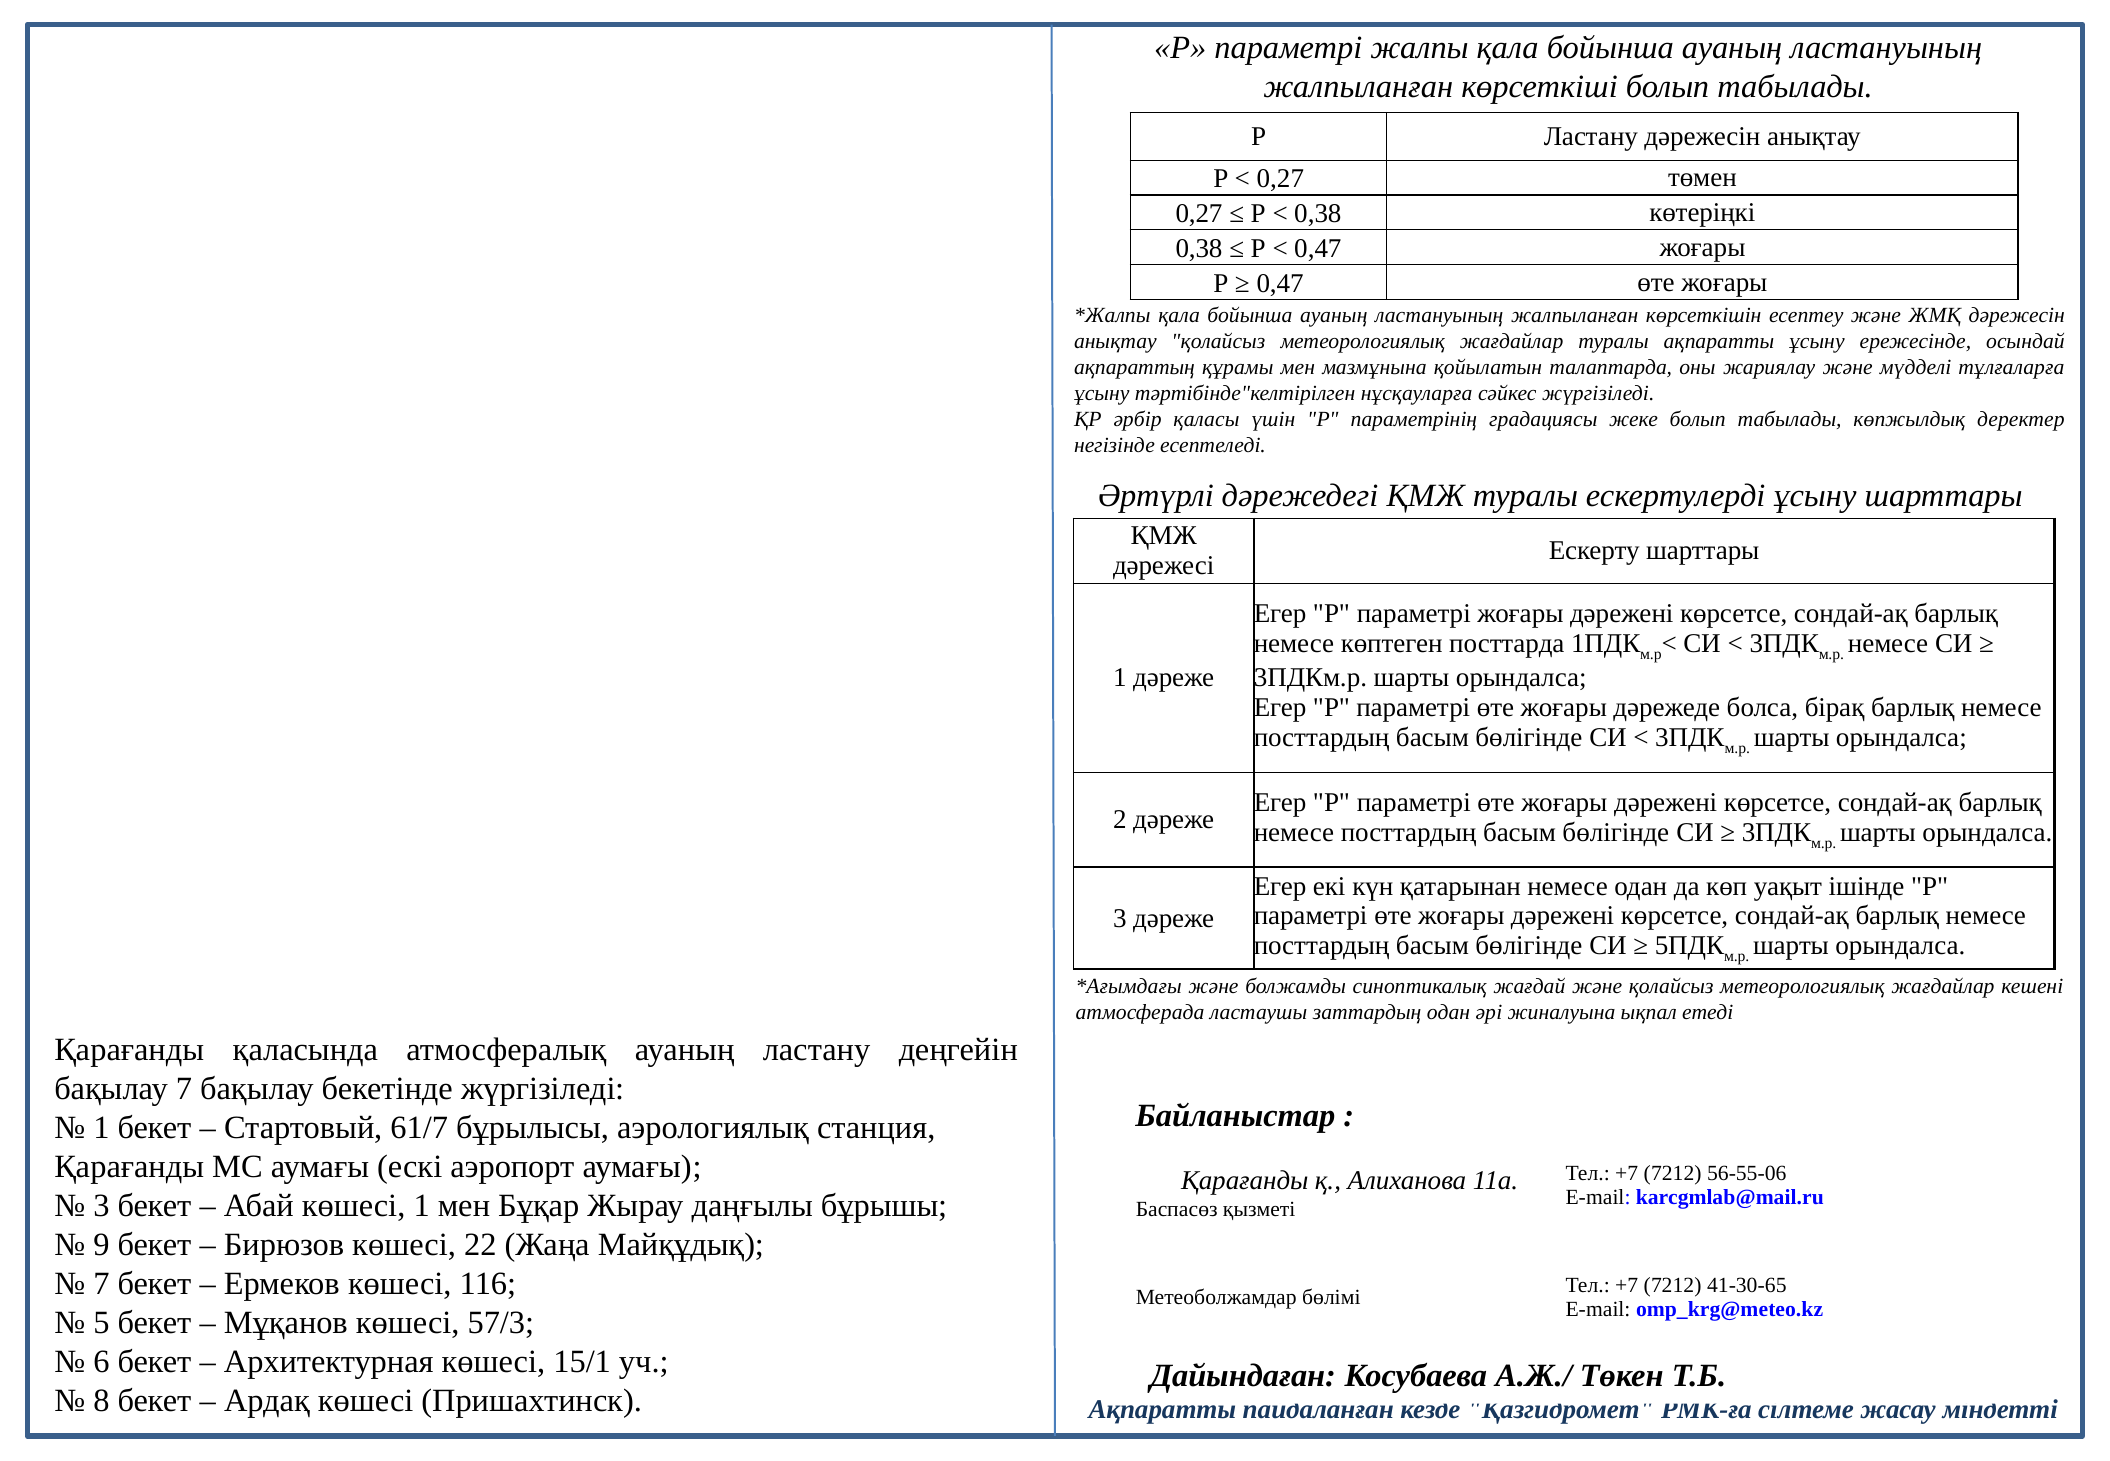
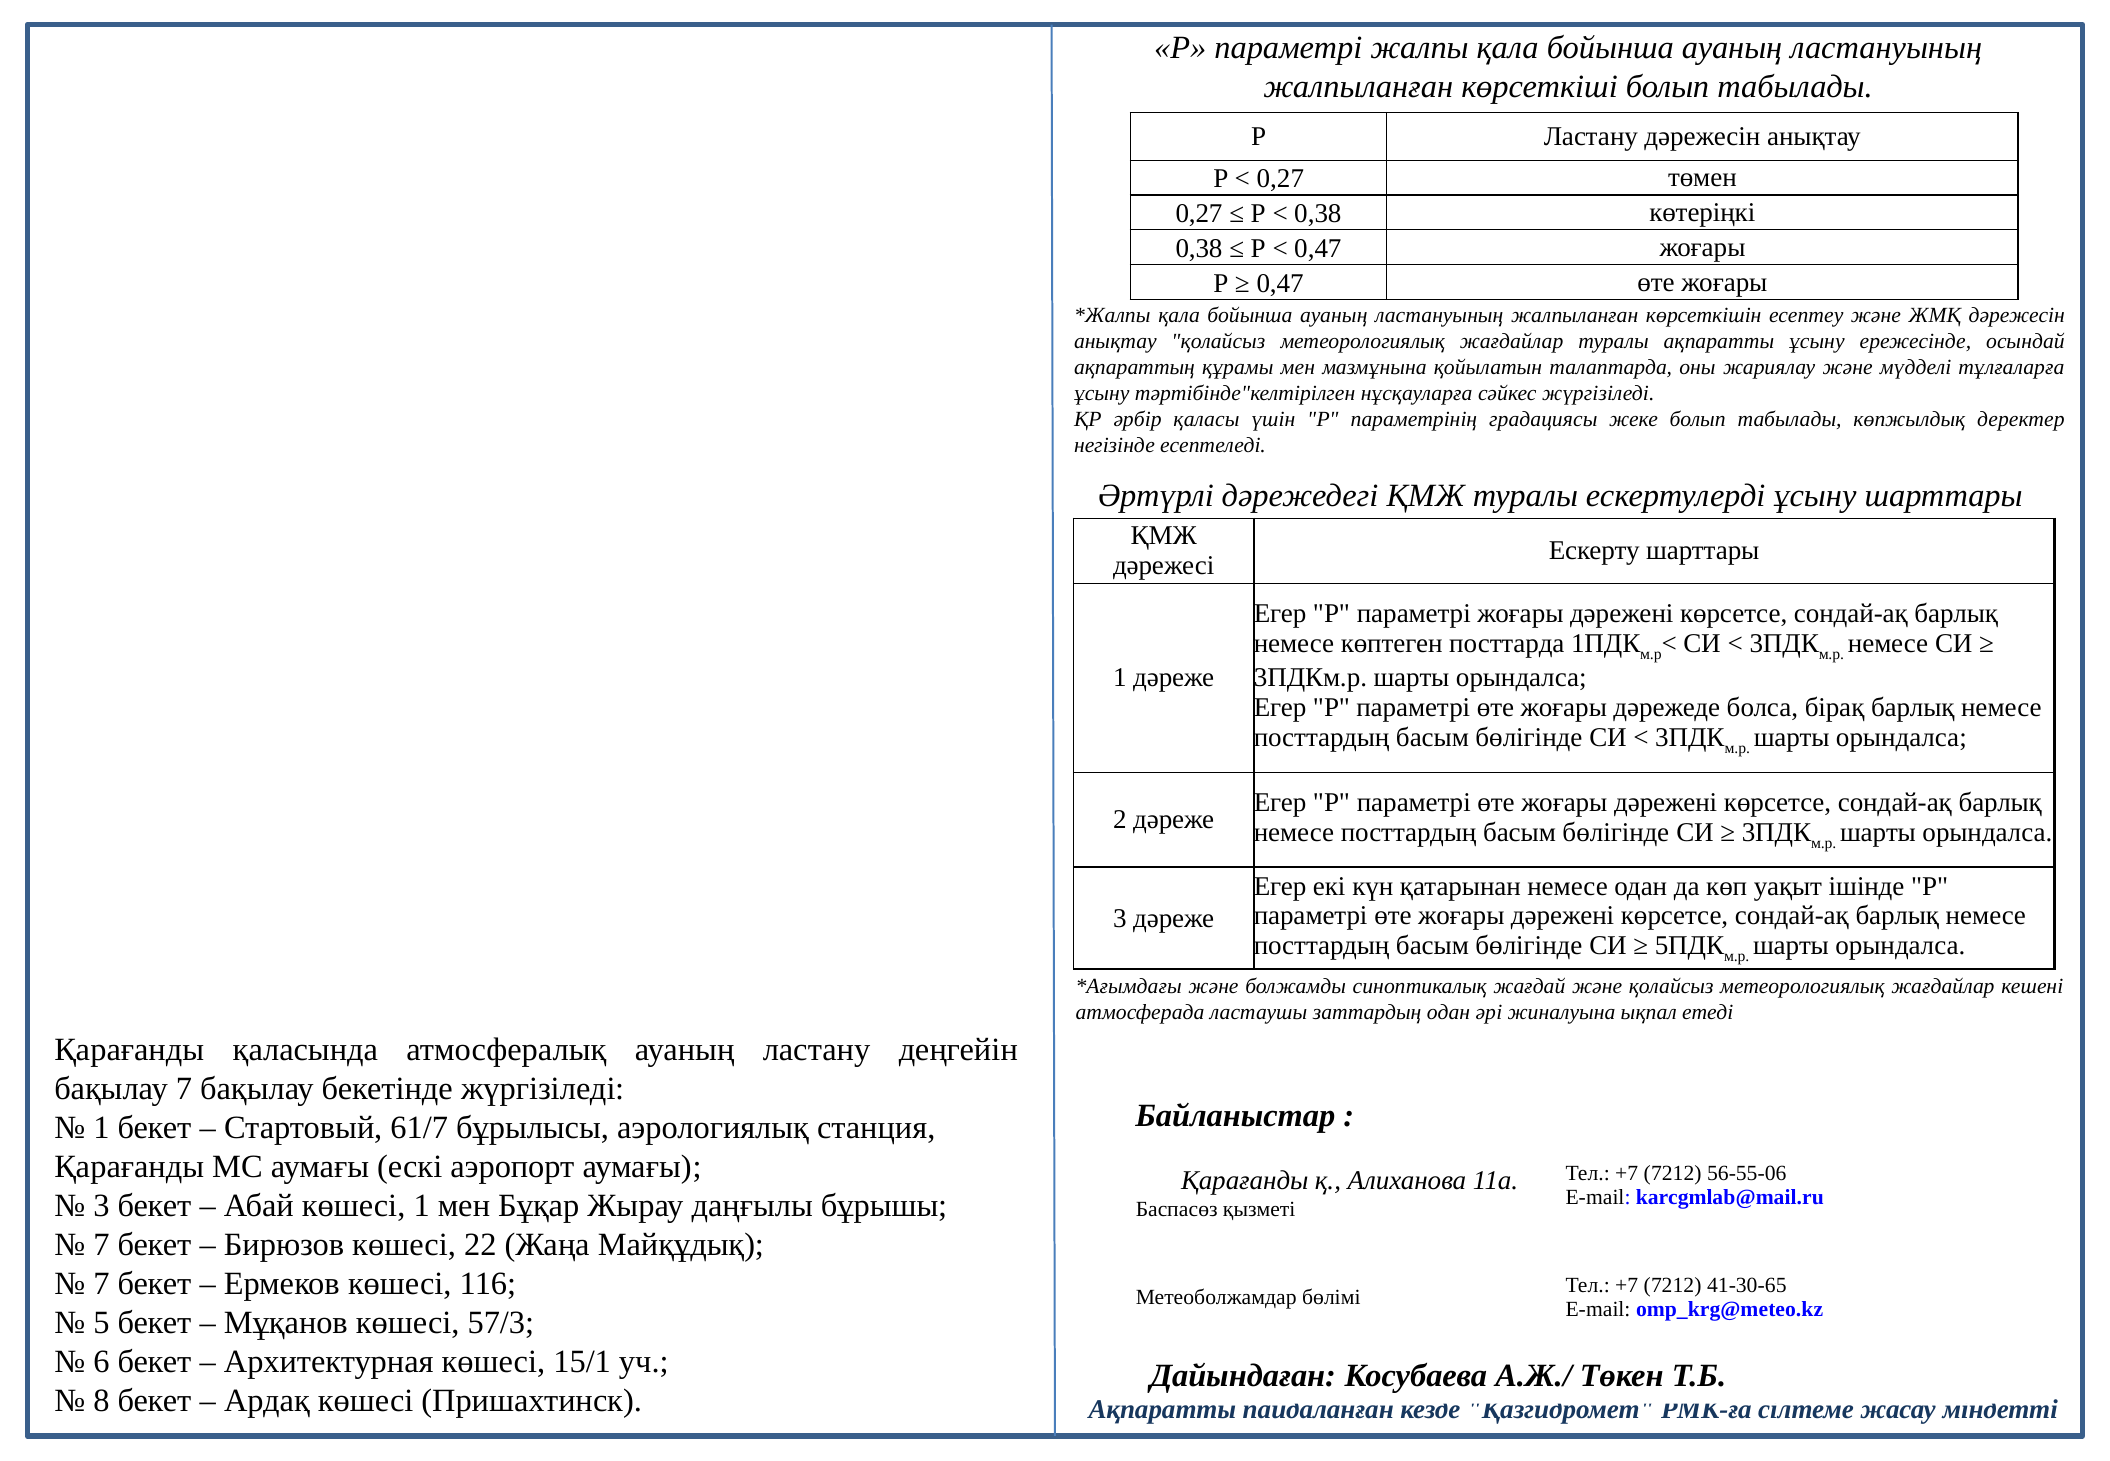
9: 9 -> 7 (101, 1244)
